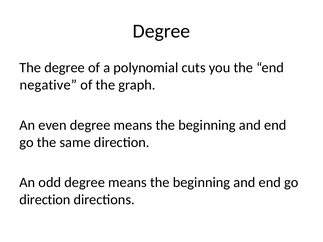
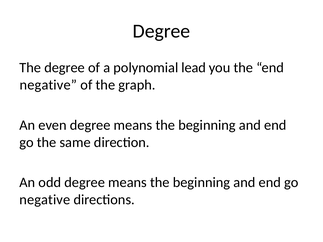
cuts: cuts -> lead (194, 68)
direction: direction -> negative (45, 200)
